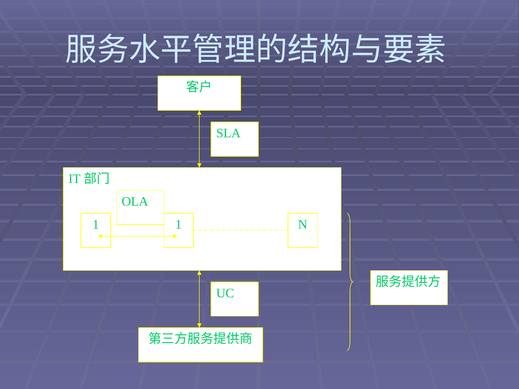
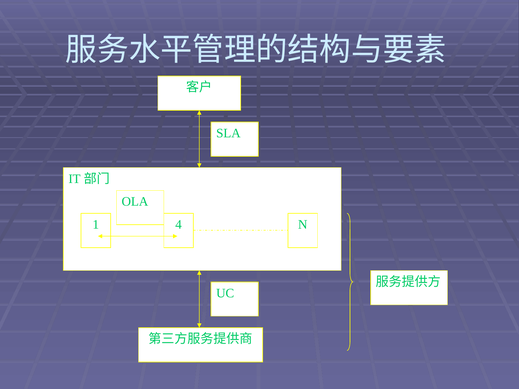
1 1: 1 -> 4 (179, 225)
